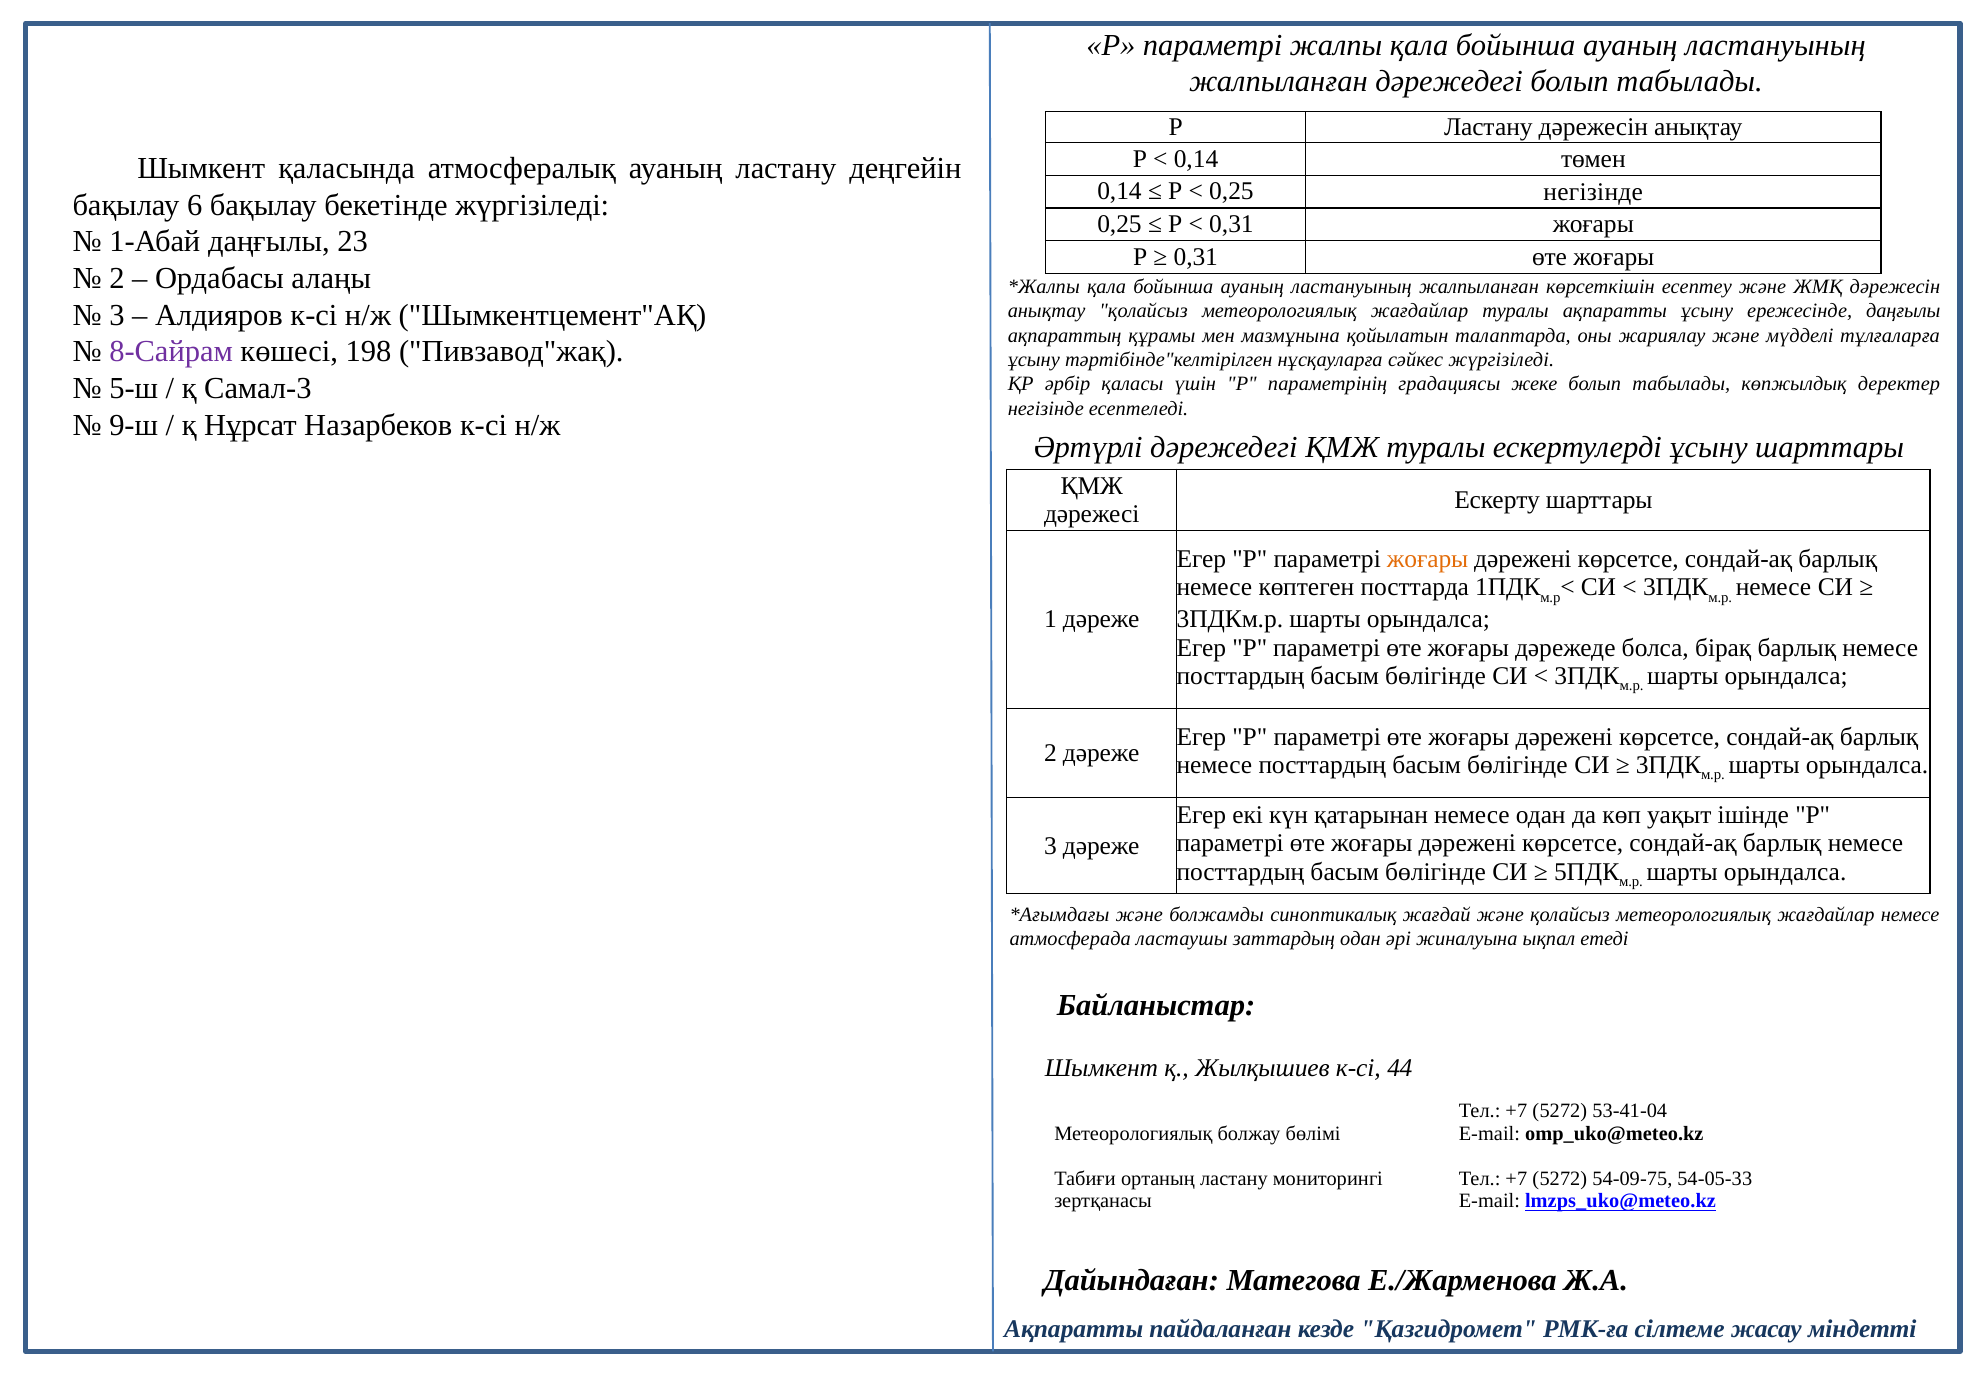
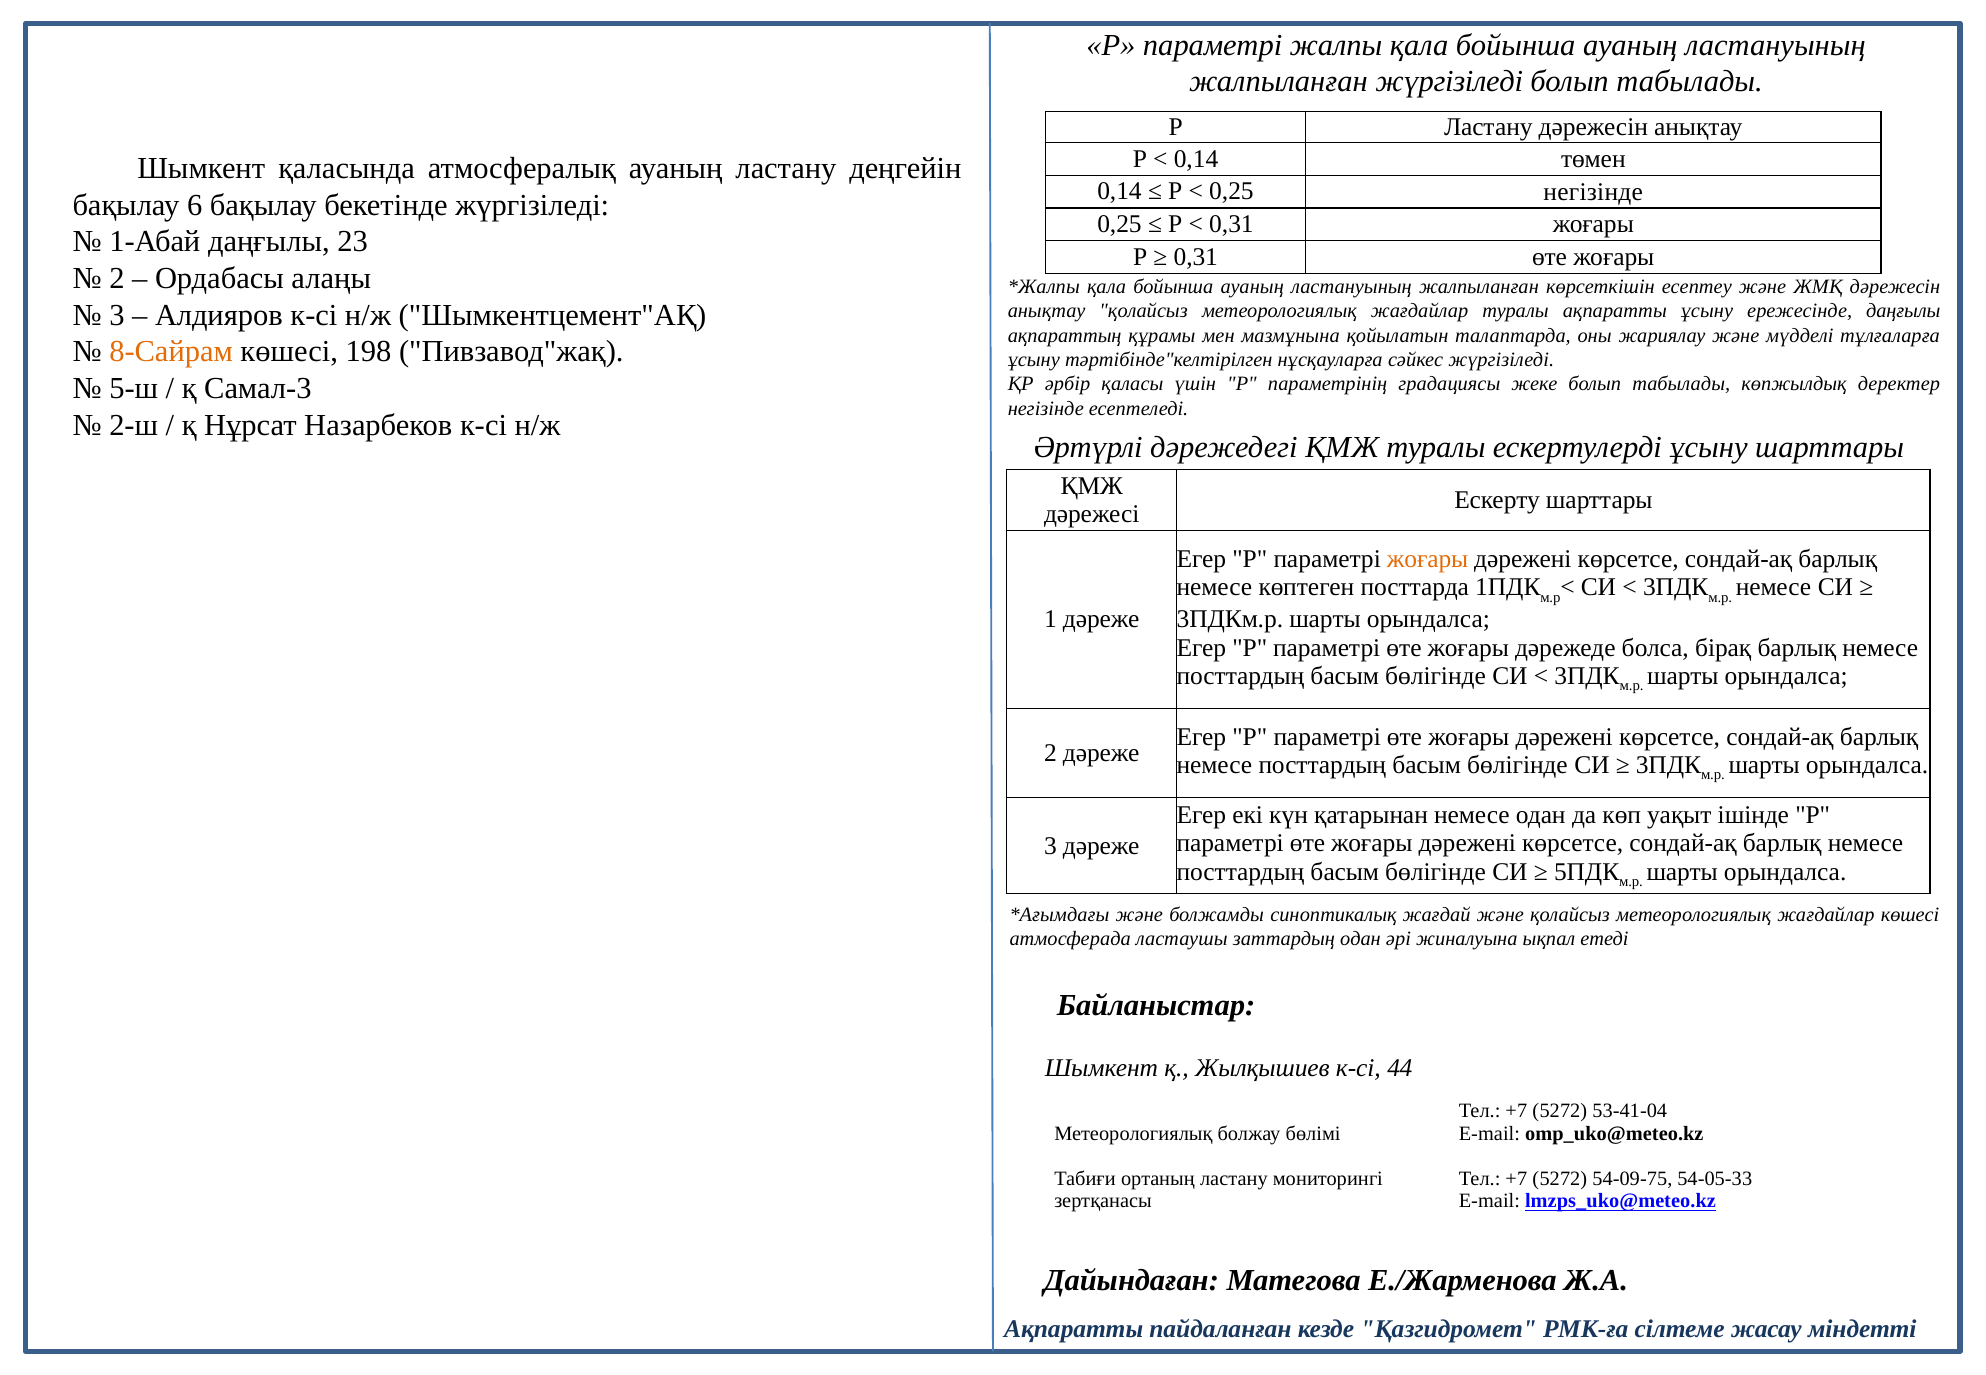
жалпыланған дәрежедегі: дәрежедегі -> жүргізіледі (1449, 82)
8-Сайрам colour: purple -> orange (171, 352)
9-ш: 9-ш -> 2-ш (134, 425)
жағдайлар немесе: немесе -> көшесі (1910, 915)
